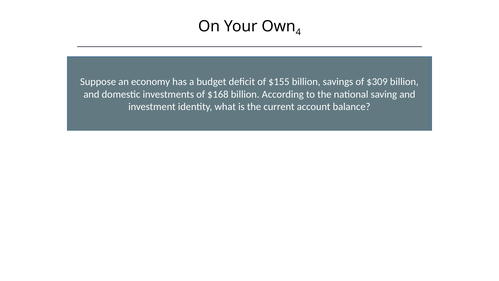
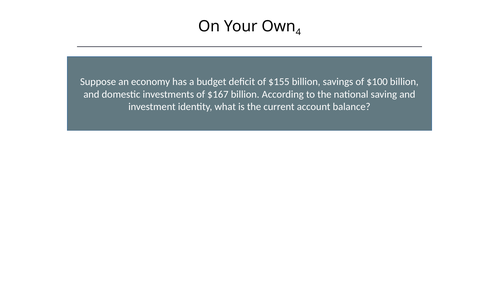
$309: $309 -> $100 (377, 82)
$168: $168 -> $167 (218, 94)
